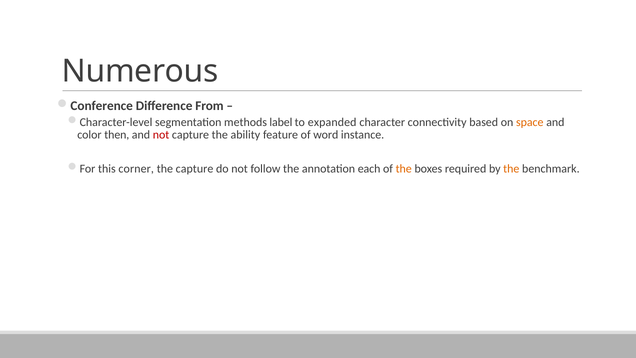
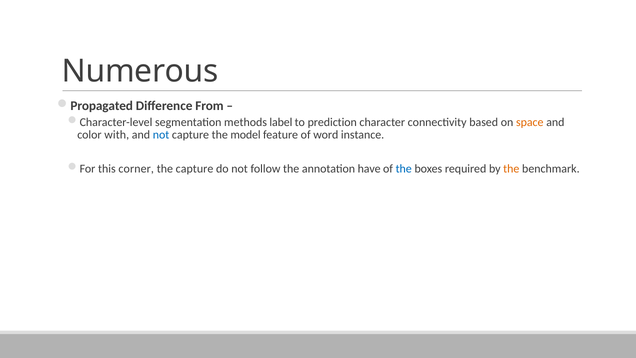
Conference: Conference -> Propagated (102, 106)
expanded: expanded -> prediction (332, 122)
then: then -> with (117, 135)
not colour: red -> blue (161, 135)
ability: ability -> model (246, 135)
each: each -> have (369, 169)
the colour: orange -> blue (404, 169)
